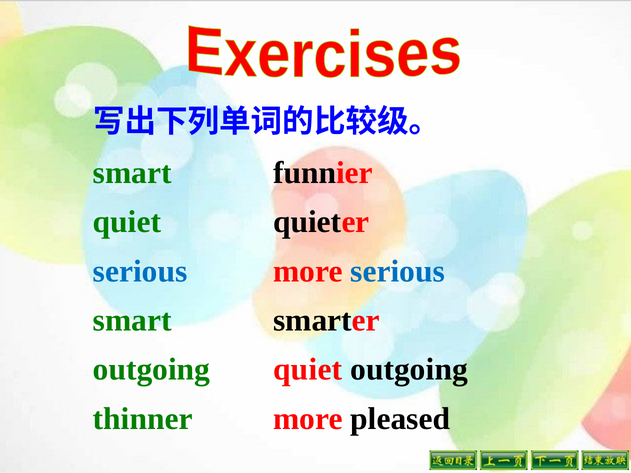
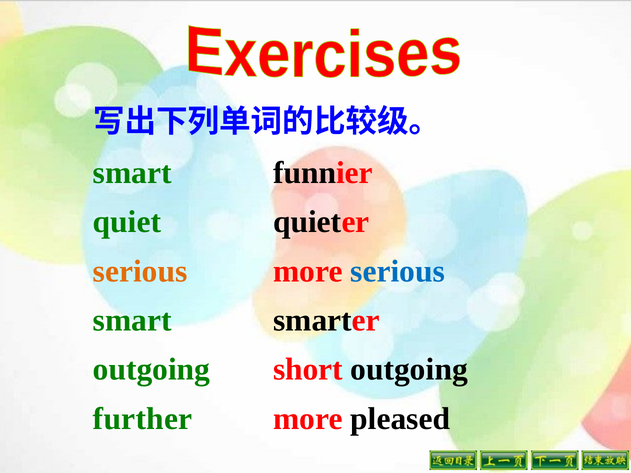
serious colour: blue -> orange (140, 271)
quiet: quiet -> short (308, 370)
thinner: thinner -> further (143, 419)
